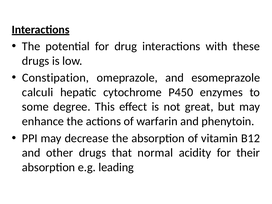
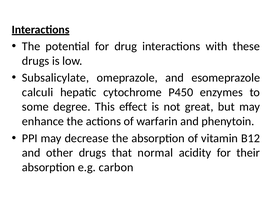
Constipation: Constipation -> Subsalicylate (56, 78)
leading: leading -> carbon (116, 167)
